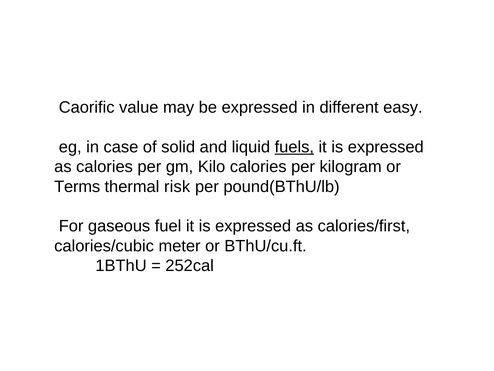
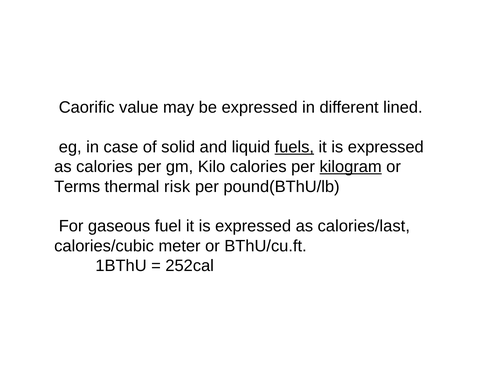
easy: easy -> lined (403, 107)
kilogram underline: none -> present (351, 167)
calories/first: calories/first -> calories/last (364, 226)
